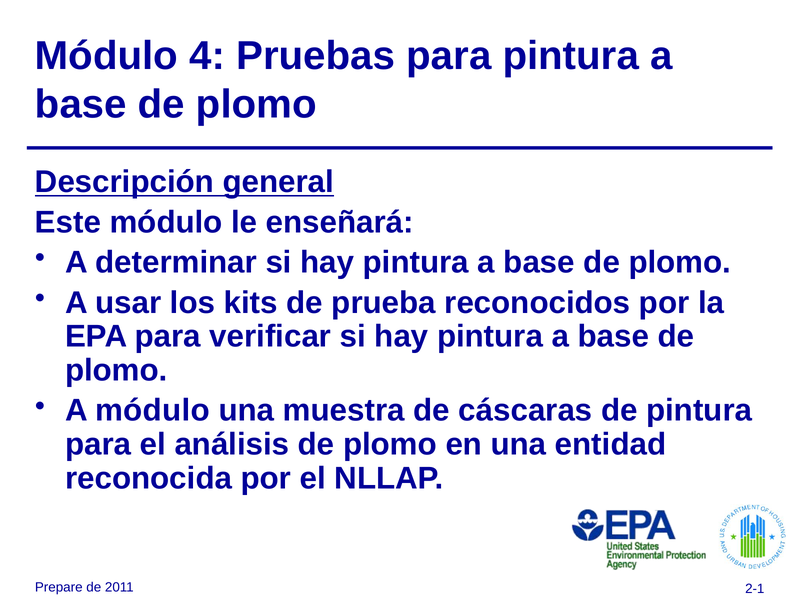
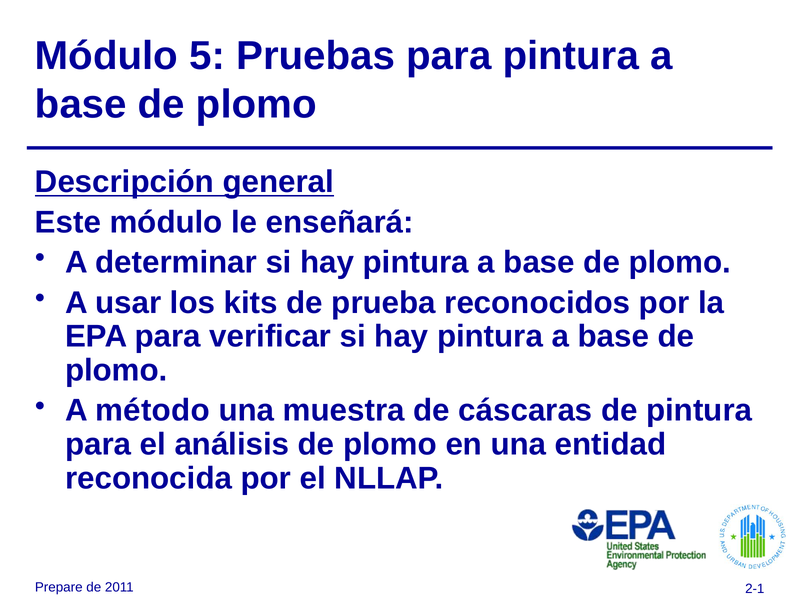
4: 4 -> 5 (207, 56)
A módulo: módulo -> método (152, 410)
